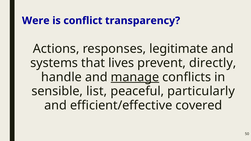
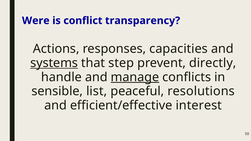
legitimate: legitimate -> capacities (179, 49)
systems underline: none -> present (54, 63)
lives: lives -> step (121, 63)
particularly: particularly -> resolutions (201, 91)
covered: covered -> interest (199, 105)
